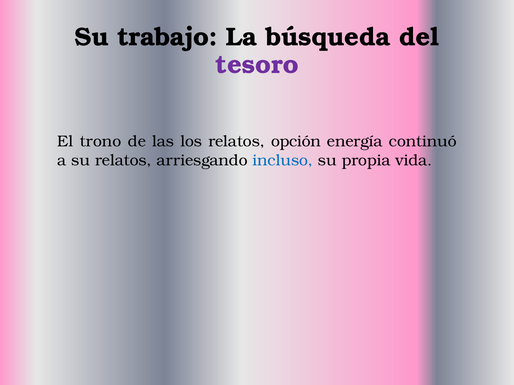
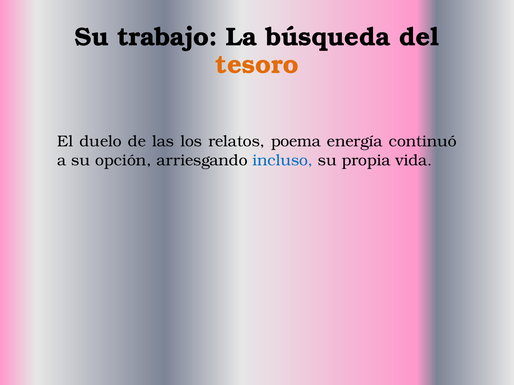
tesoro colour: purple -> orange (257, 65)
trono: trono -> duelo (101, 142)
opción: opción -> poema (296, 142)
su relatos: relatos -> opción (123, 160)
